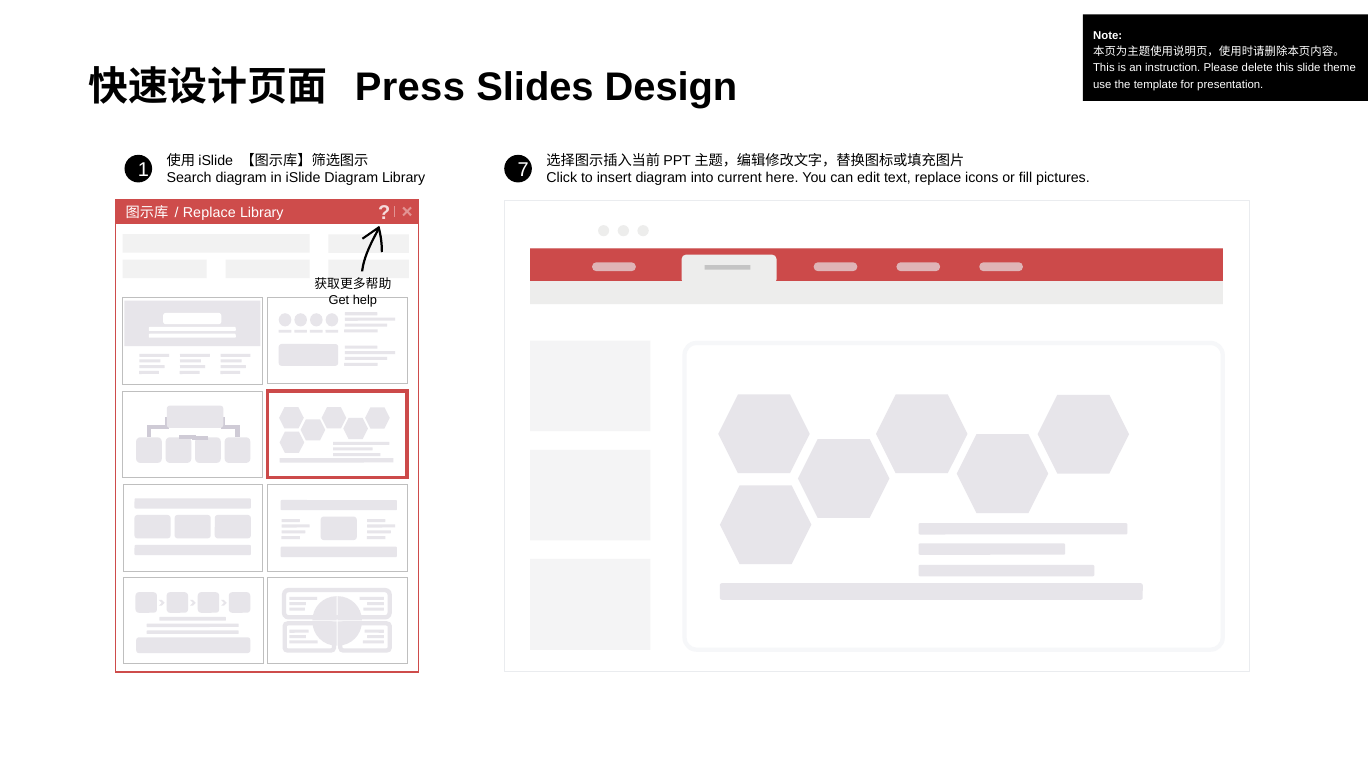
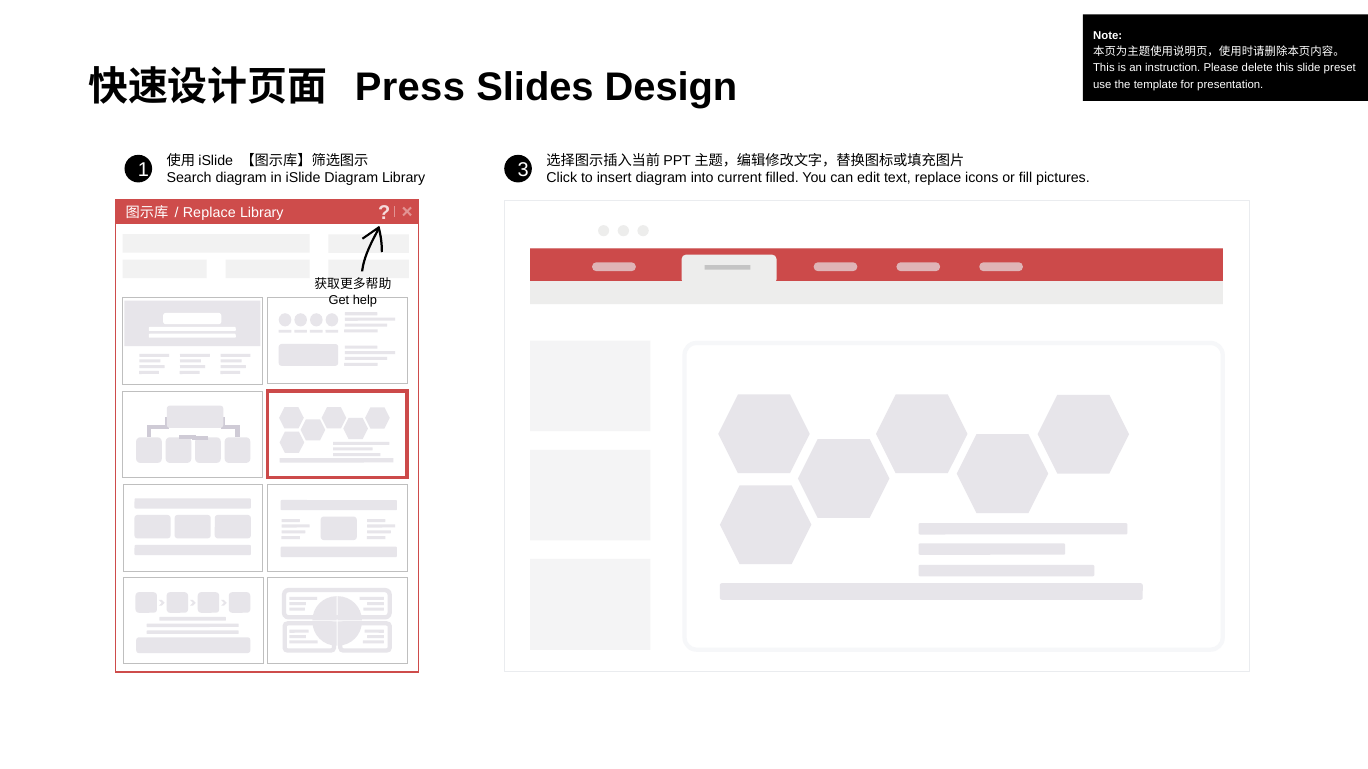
theme: theme -> preset (1340, 68)
7: 7 -> 3 (523, 170)
here: here -> filled (782, 178)
